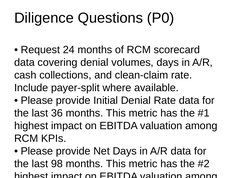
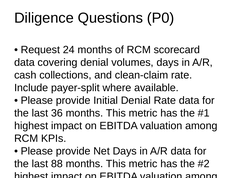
98: 98 -> 88 (57, 163)
